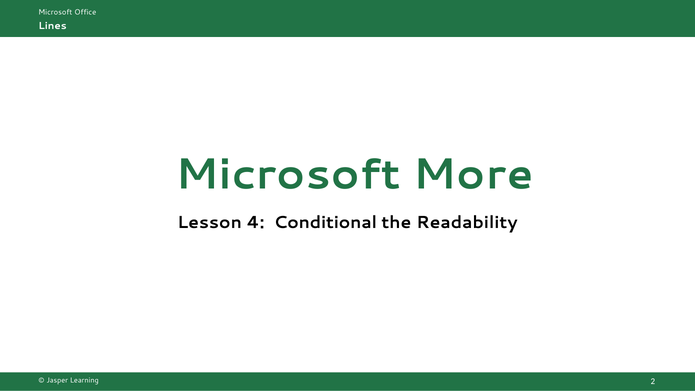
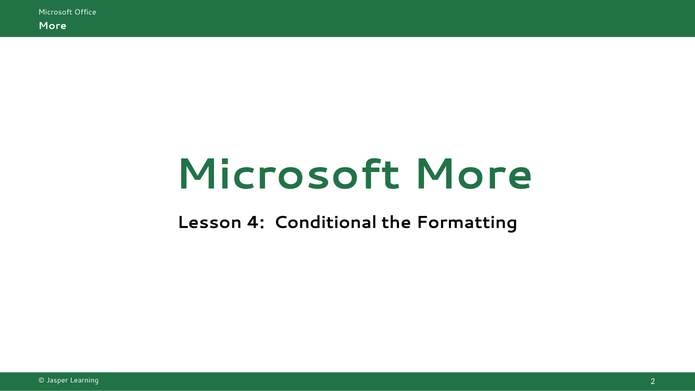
Lines: Lines -> More (52, 26)
Readability: Readability -> Formatting (467, 223)
